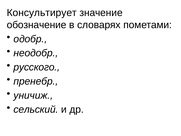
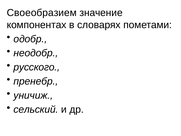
Консультирует: Консультирует -> Своеобразием (42, 13)
обозначение: обозначение -> компонентах (37, 25)
